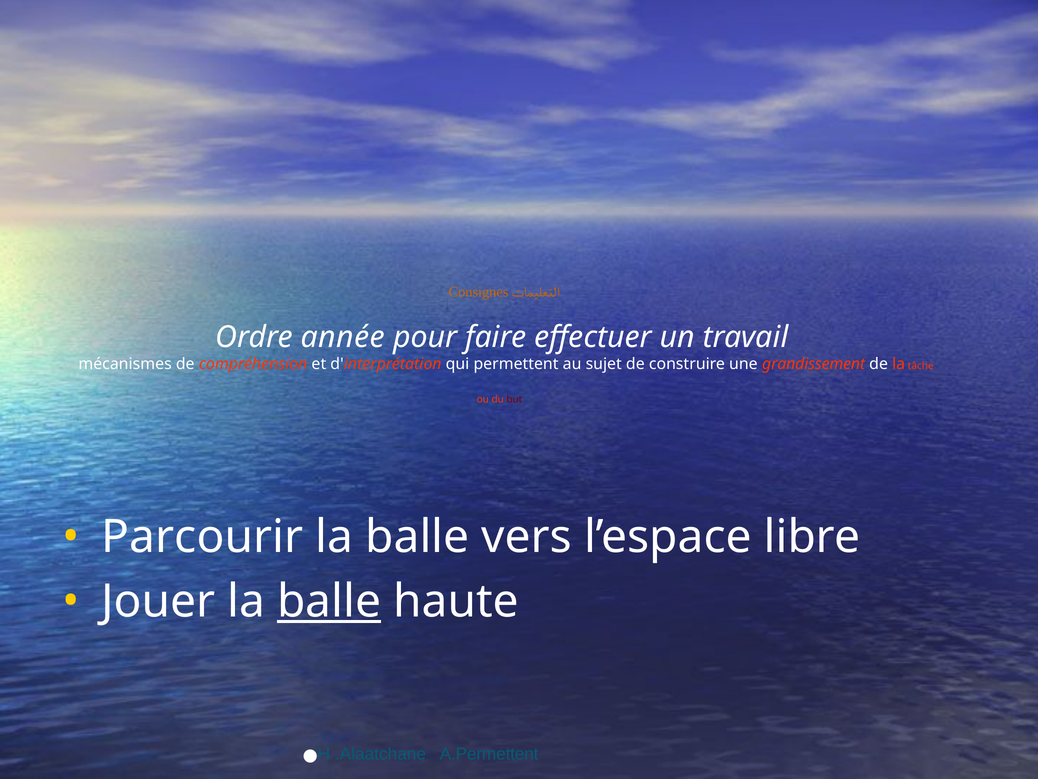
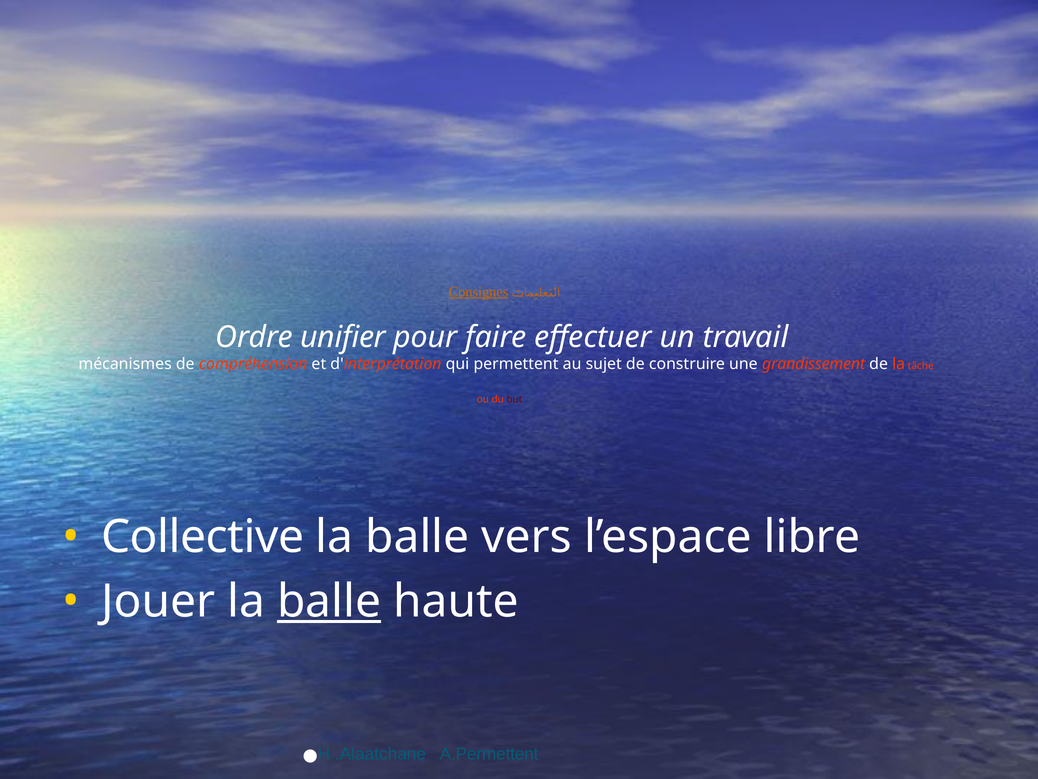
Consignes underline: none -> present (478, 292)
année: année -> unifier (343, 337)
Parcourir: Parcourir -> Collective (203, 537)
